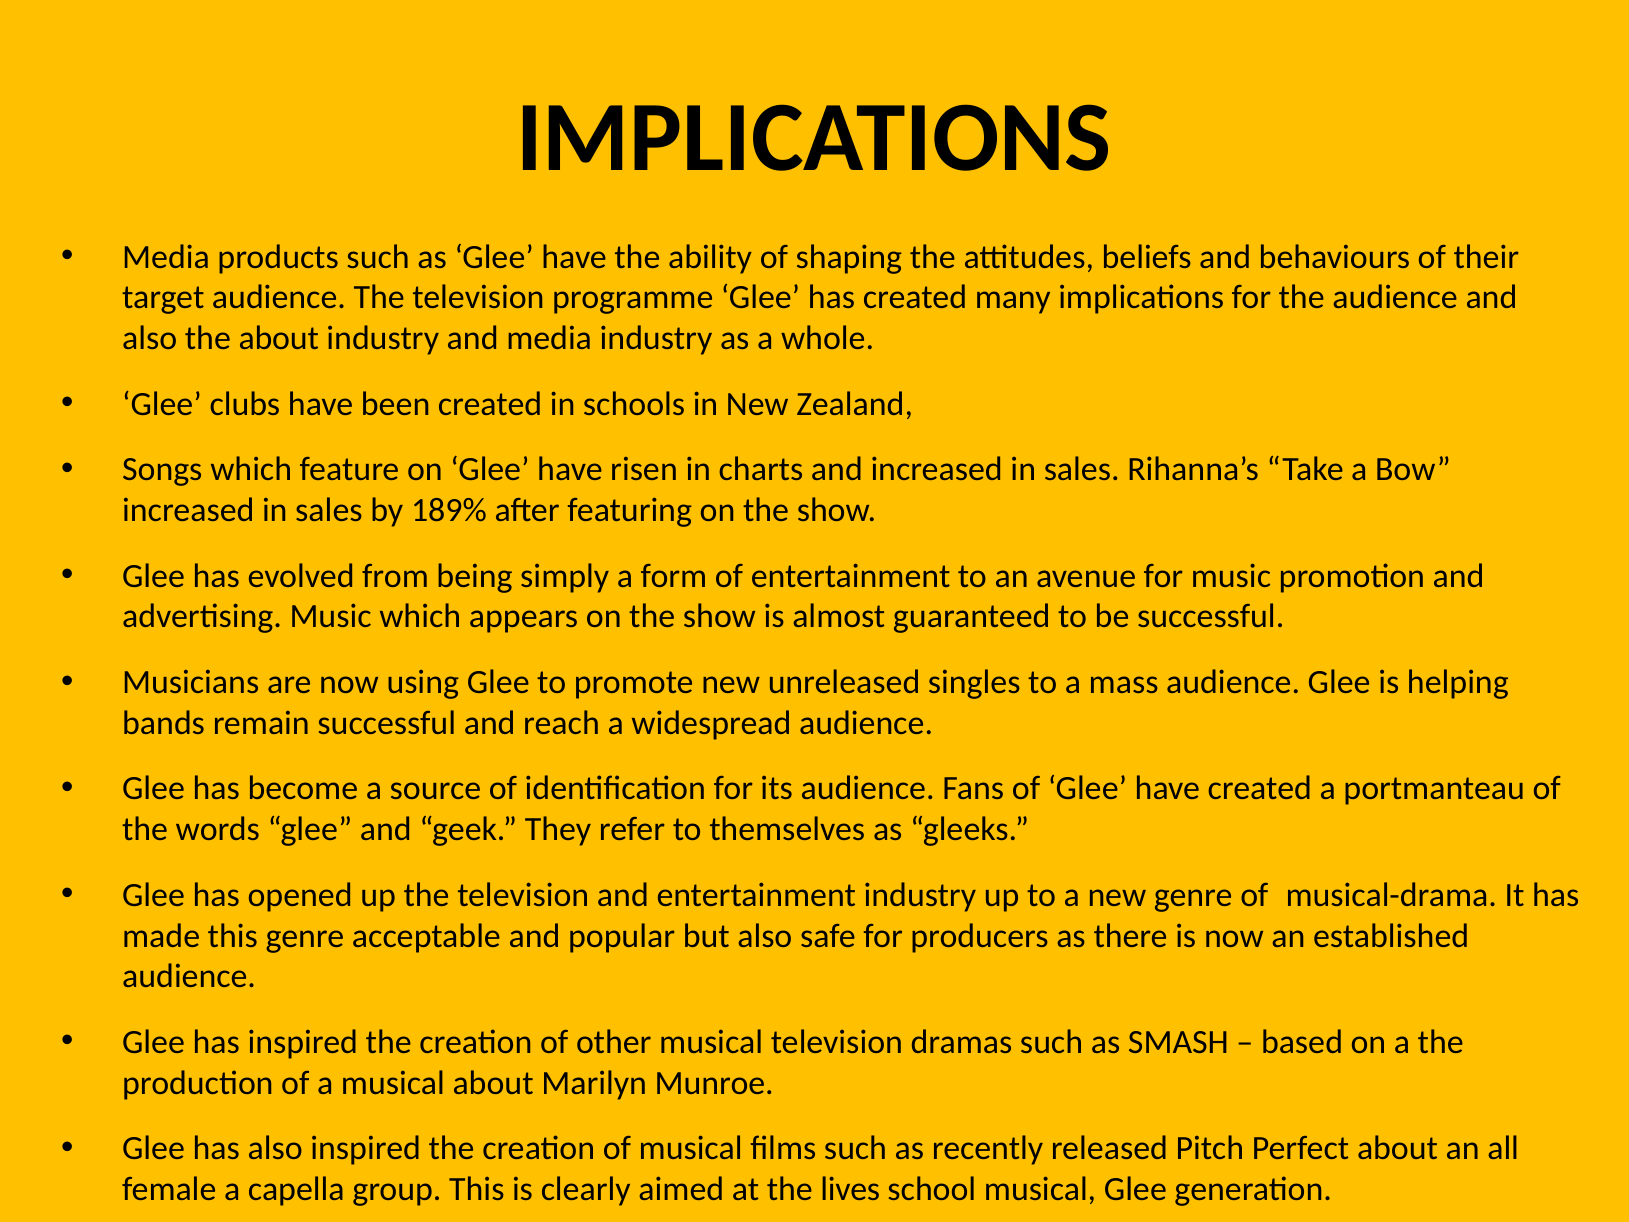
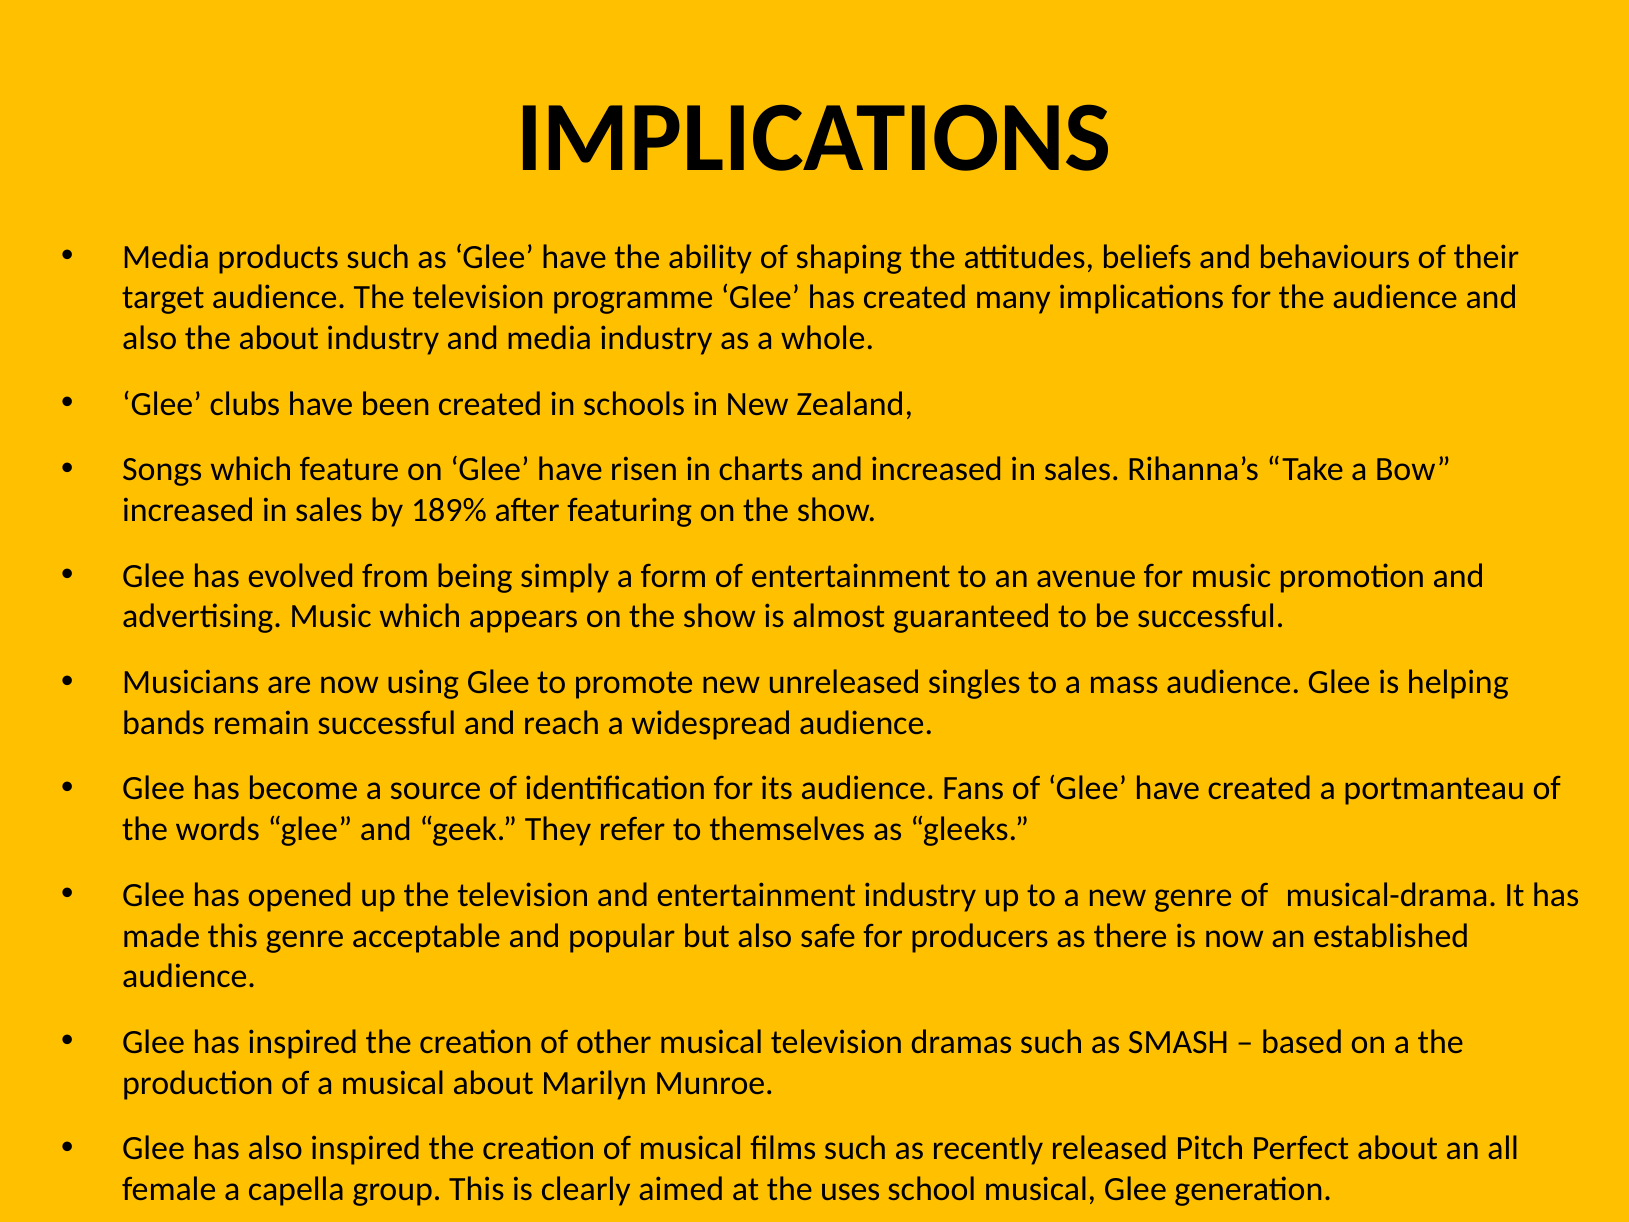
lives: lives -> uses (850, 1189)
